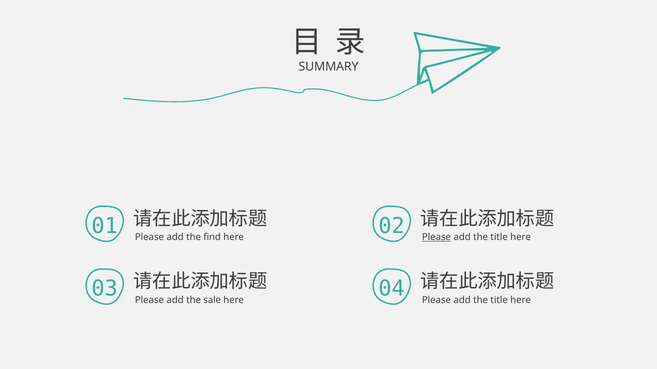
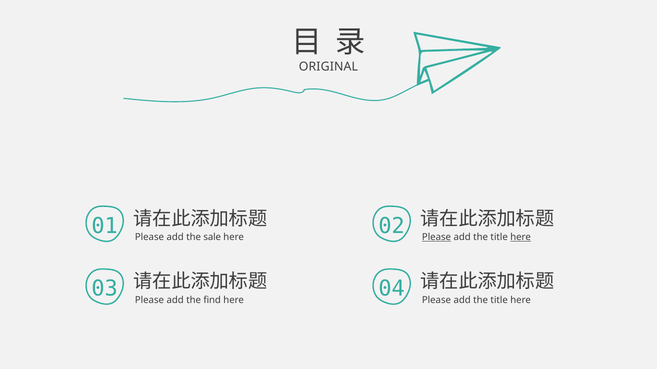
SUMMARY: SUMMARY -> ORIGINAL (328, 67)
find: find -> sale (212, 238)
here underline: none -> present (521, 238)
sale: sale -> find (212, 301)
